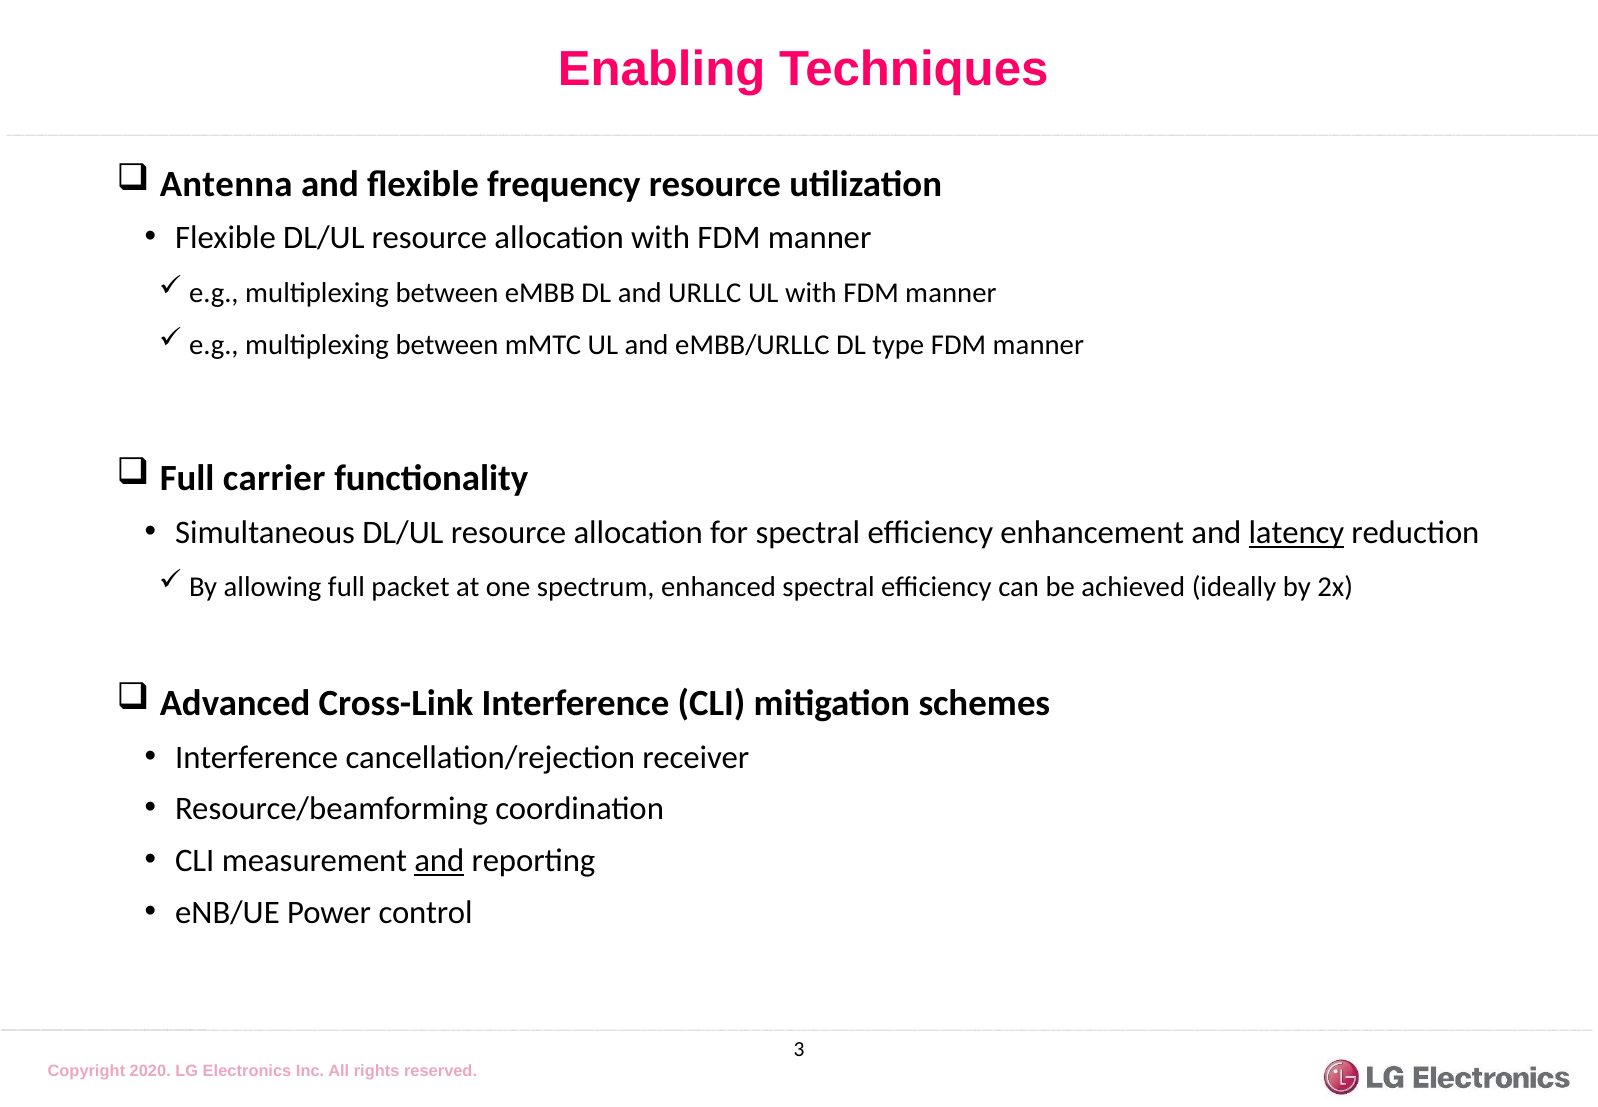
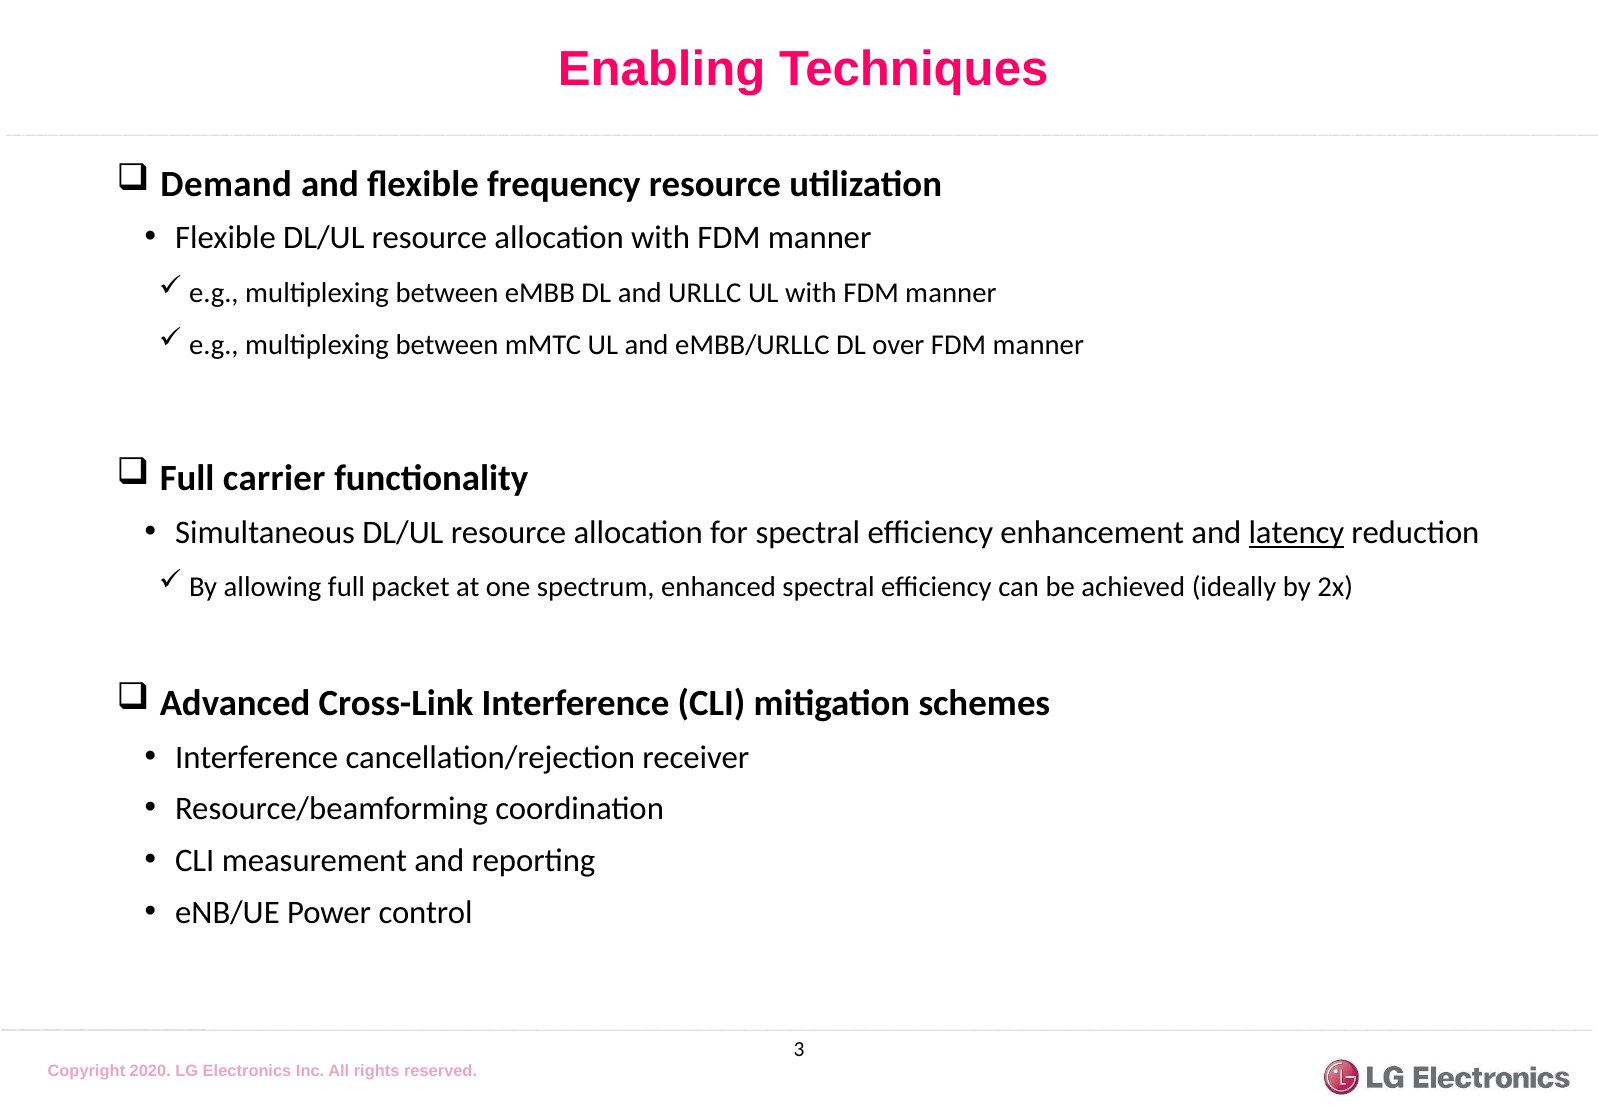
Antenna: Antenna -> Demand (226, 184)
type: type -> over (898, 345)
and underline: present -> none (439, 860)
